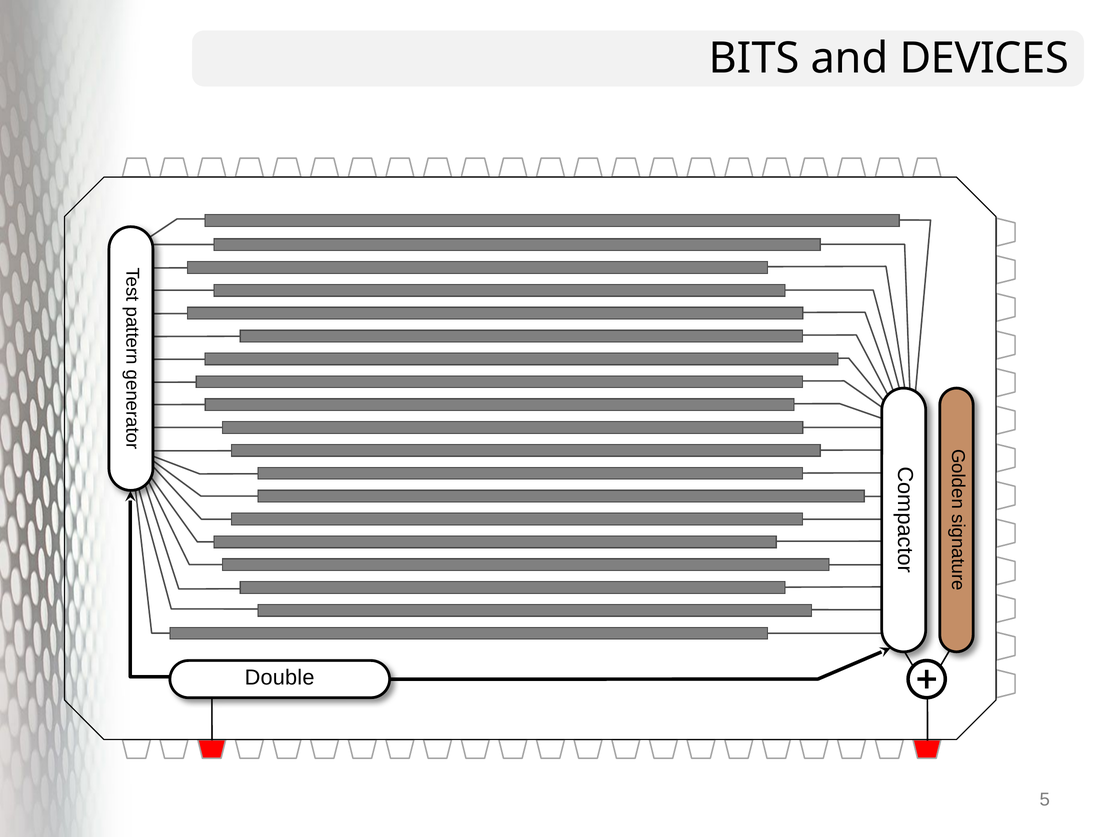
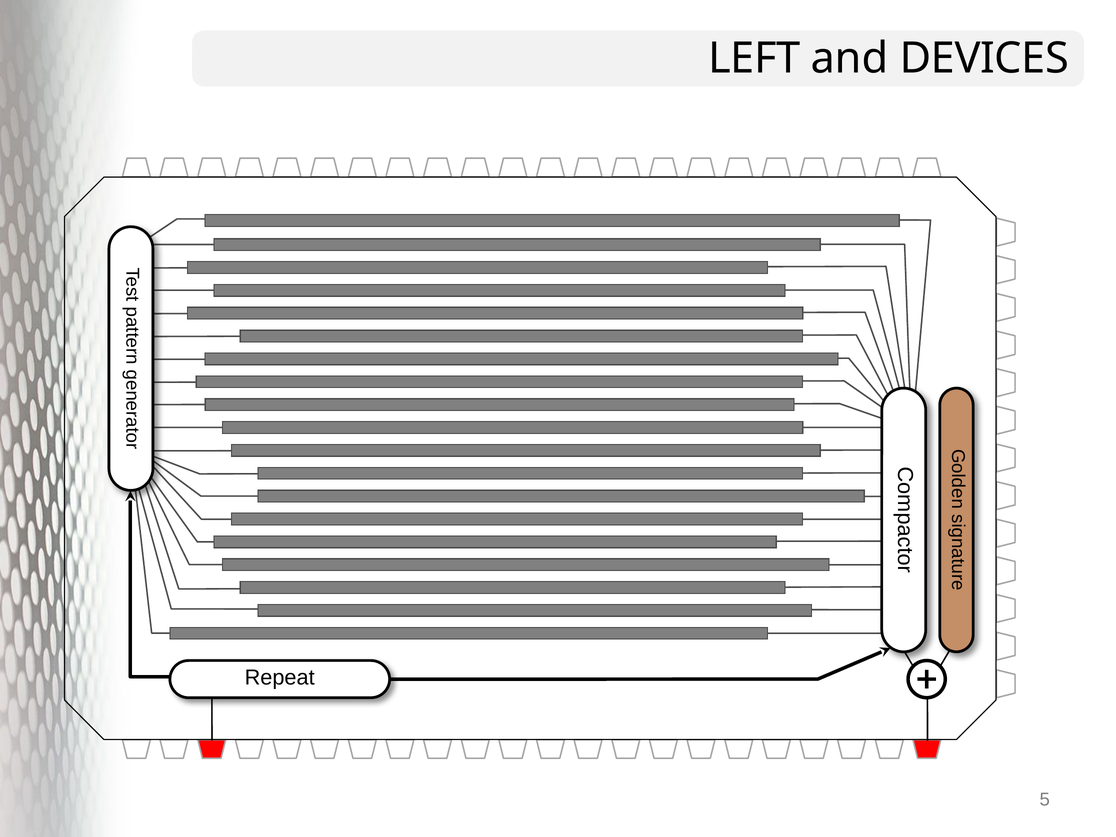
BITS: BITS -> LEFT (754, 59)
Double: Double -> Repeat (280, 678)
